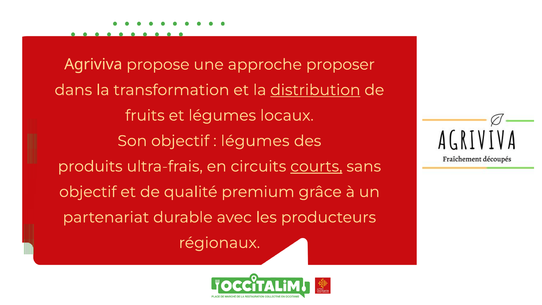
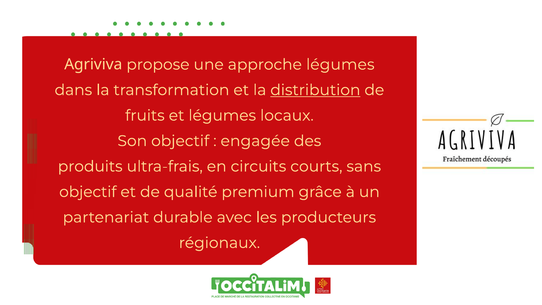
approche proposer: proposer -> légumes (340, 65)
légumes: légumes -> engagée (255, 141)
courts underline: present -> none (316, 166)
